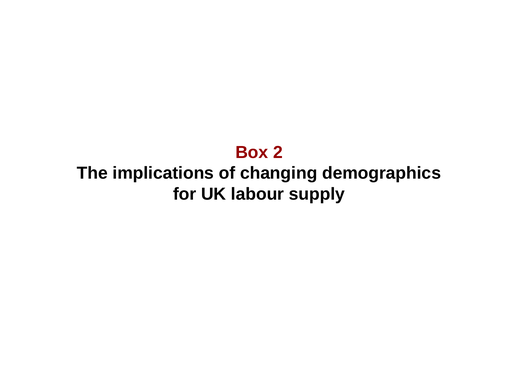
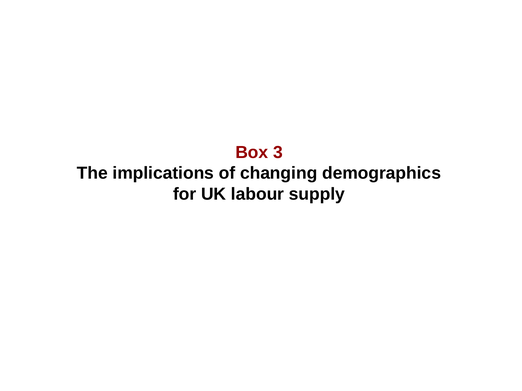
2: 2 -> 3 (278, 153)
